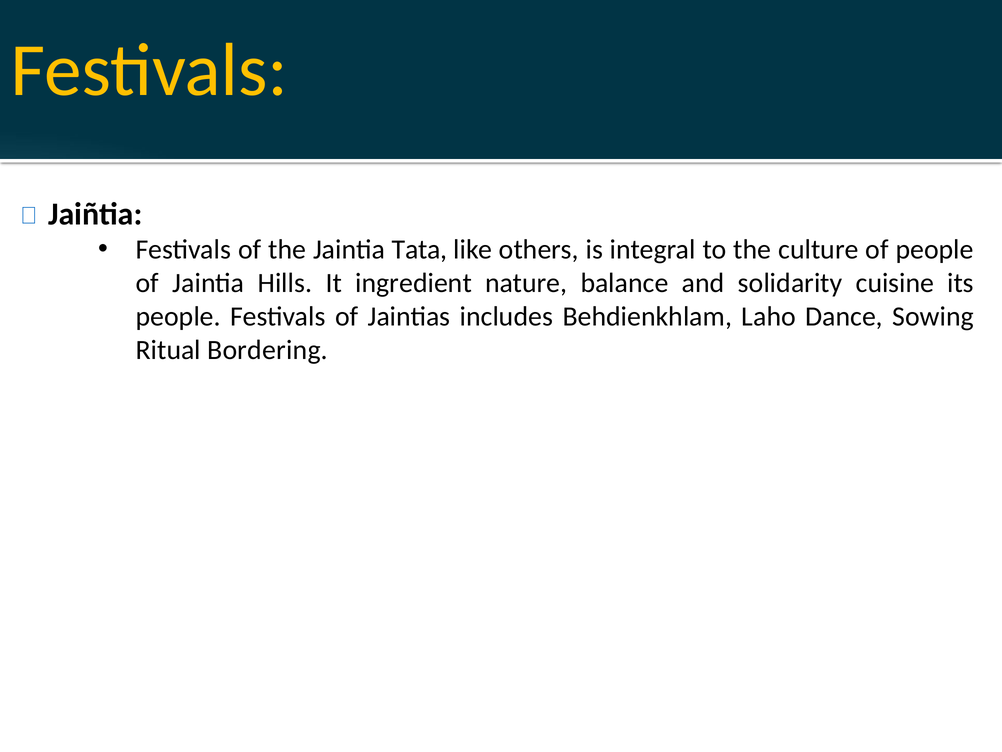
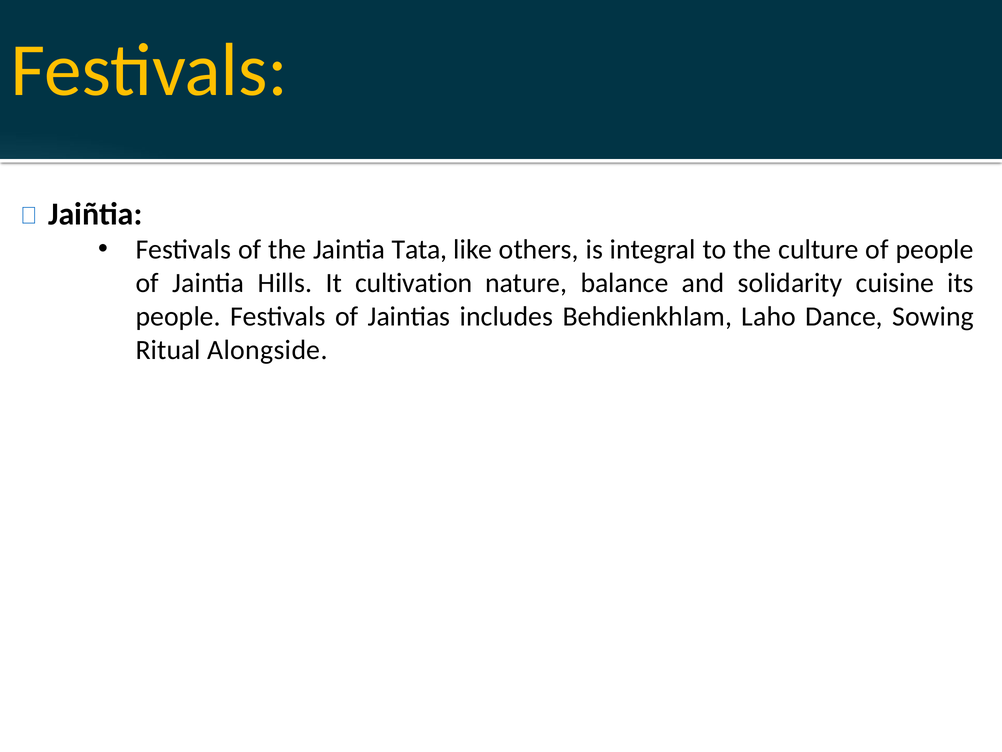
ingredient: ingredient -> cultivation (414, 283)
Bordering: Bordering -> Alongside (267, 350)
